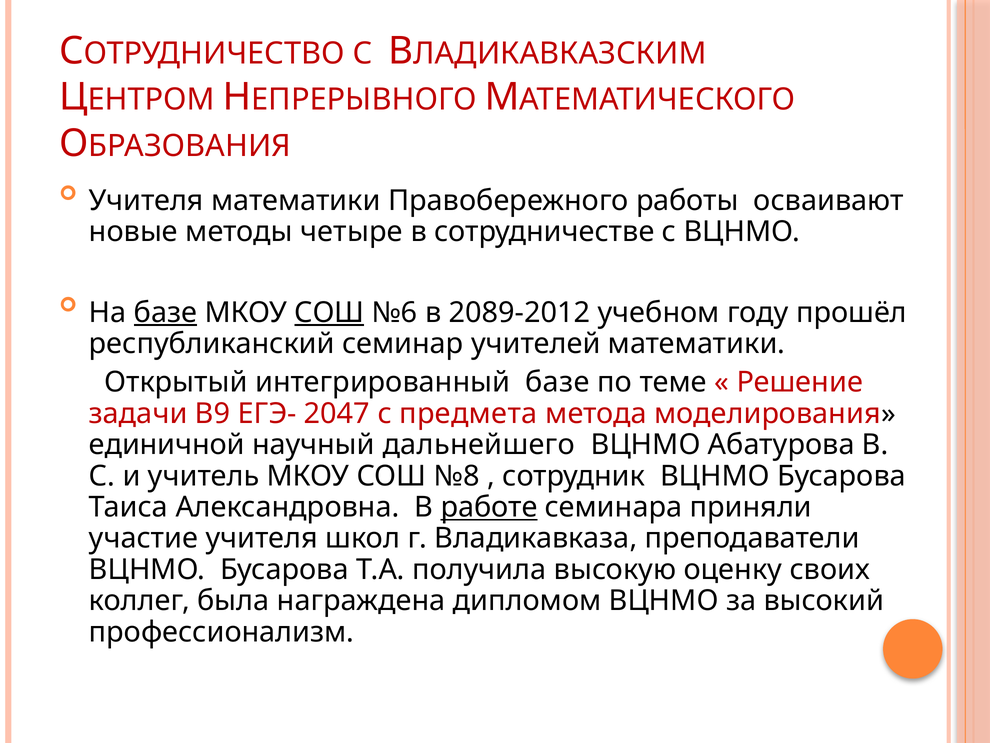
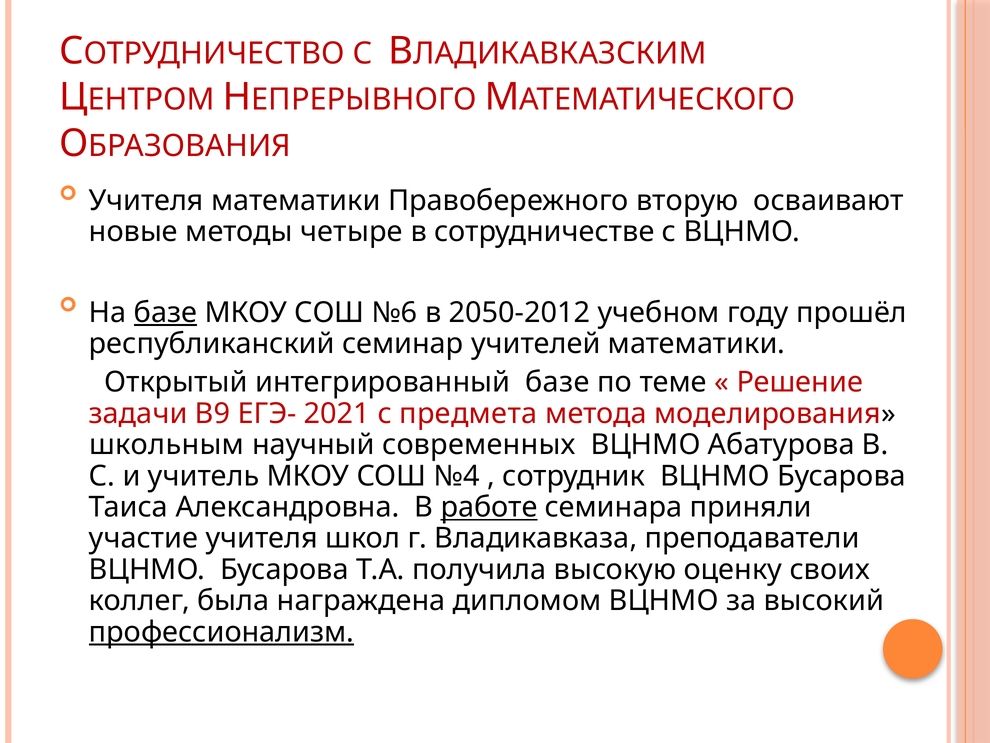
работы: работы -> вторую (687, 201)
СОШ underline: present -> none (329, 312)
2089-2012: 2089-2012 -> 2050-2012 (520, 312)
2047: 2047 -> 2021 (337, 413)
единичной: единичной -> школьным (167, 445)
дальнейшего: дальнейшего -> современных (479, 445)
№8: №8 -> №4 (457, 476)
профессионализм underline: none -> present (222, 632)
